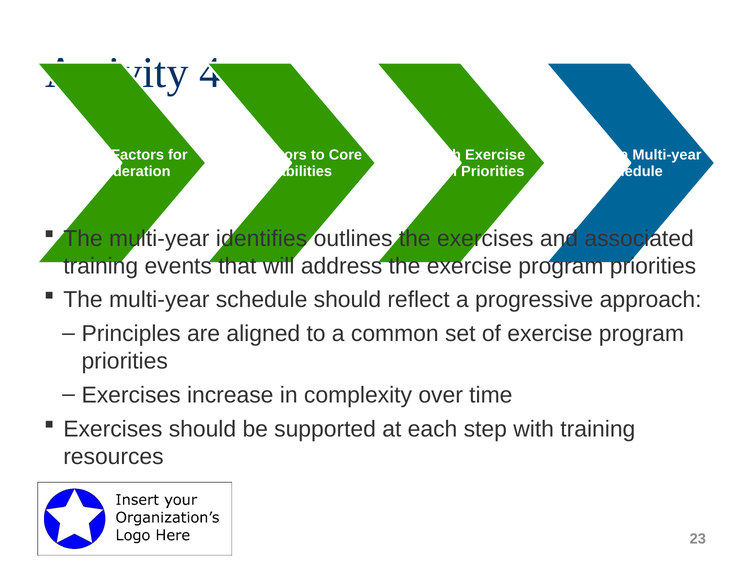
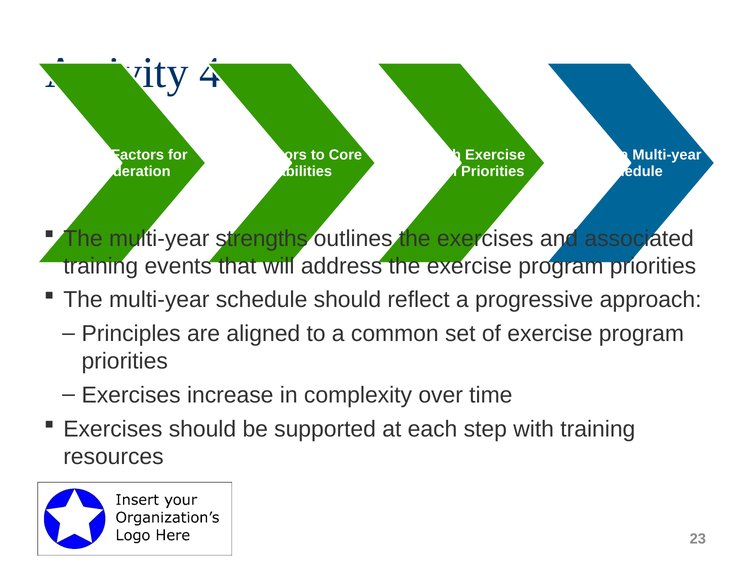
identifies: identifies -> strengths (262, 238)
